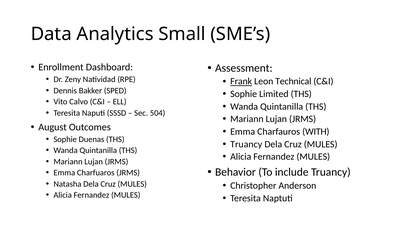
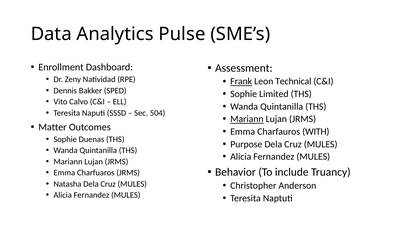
Small: Small -> Pulse (182, 34)
Mariann underline: none -> present (247, 119)
August: August -> Matter (53, 127)
Truancy: Truancy -> Purpose (246, 144)
